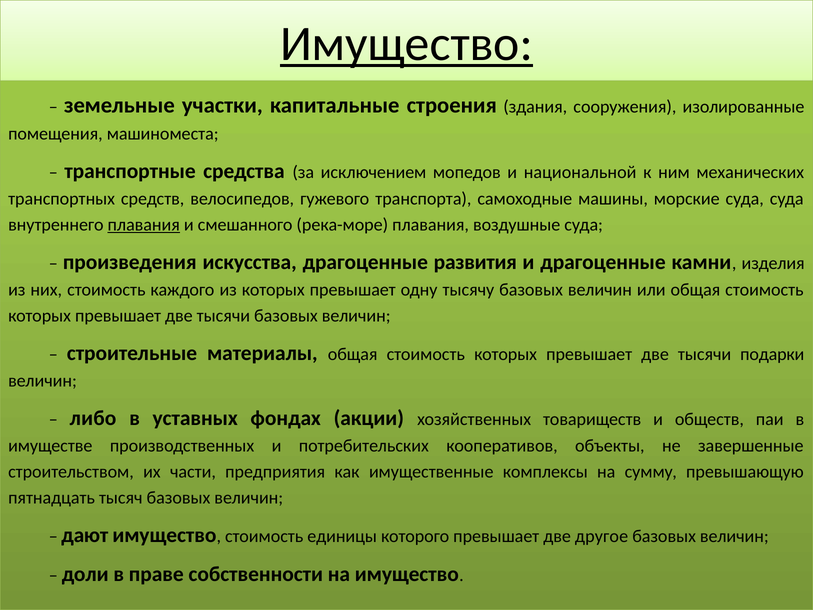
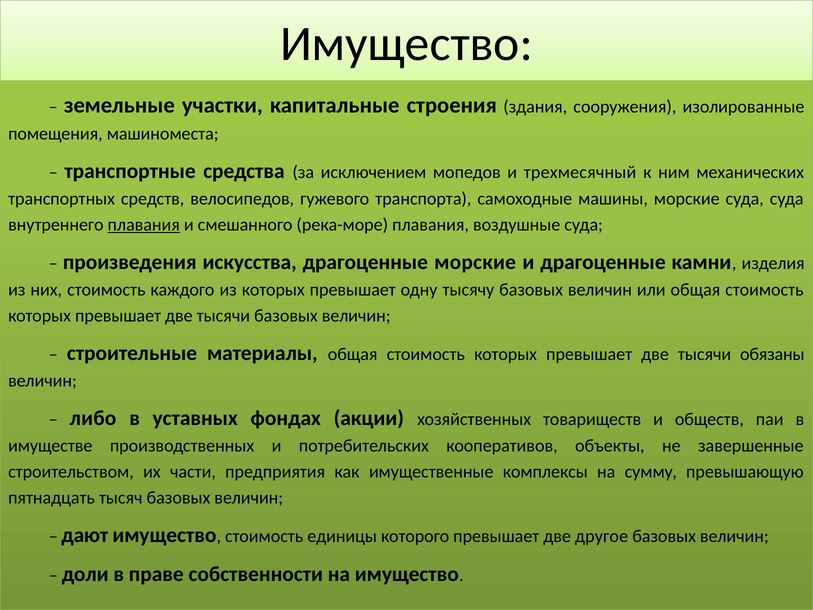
Имущество underline: present -> none (406, 44)
национальной: национальной -> трехмесячный (580, 172)
драгоценные развития: развития -> морские (475, 262)
подарки: подарки -> обязаны (772, 354)
